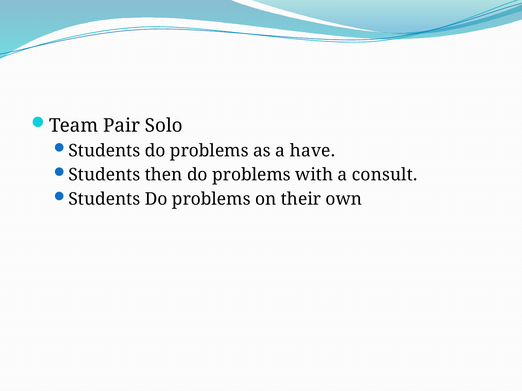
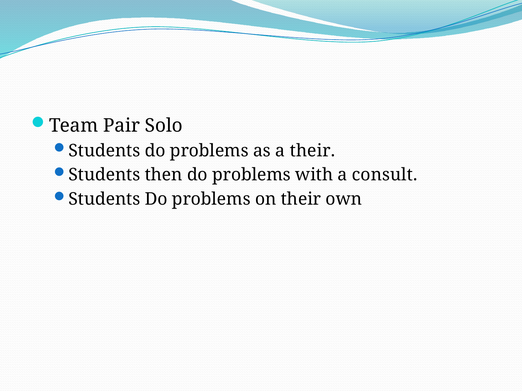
a have: have -> their (313, 151)
